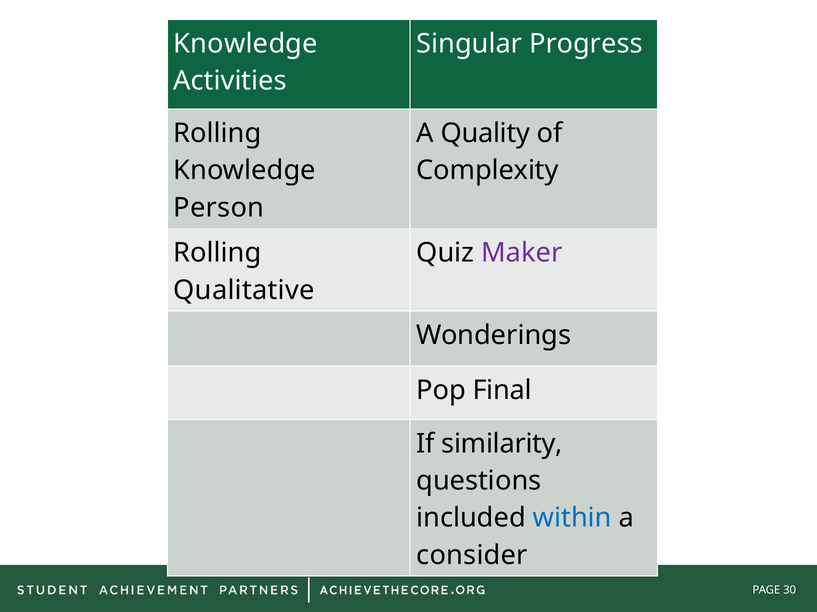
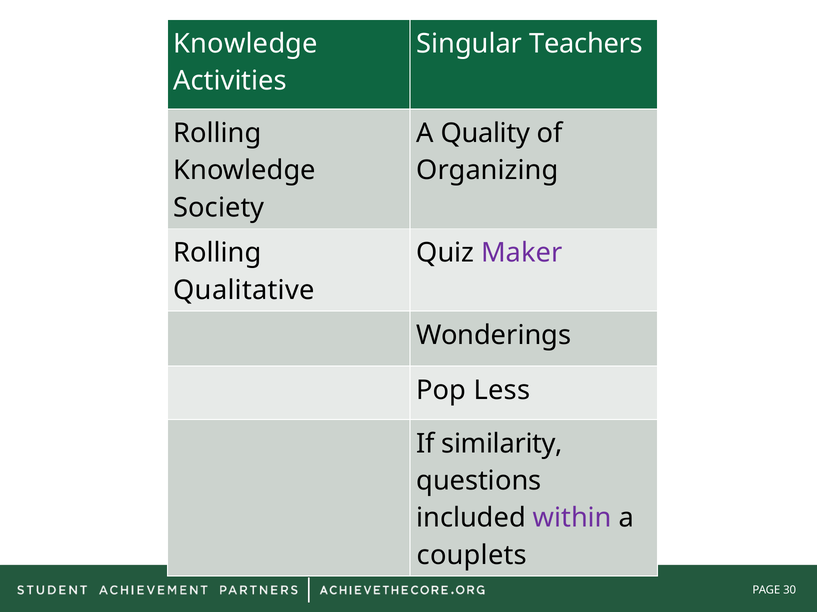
Progress: Progress -> Teachers (586, 44)
Complexity: Complexity -> Organizing (487, 171)
Person: Person -> Society (219, 208)
Final: Final -> Less (502, 391)
within colour: blue -> purple (572, 519)
consider: consider -> couplets (472, 556)
